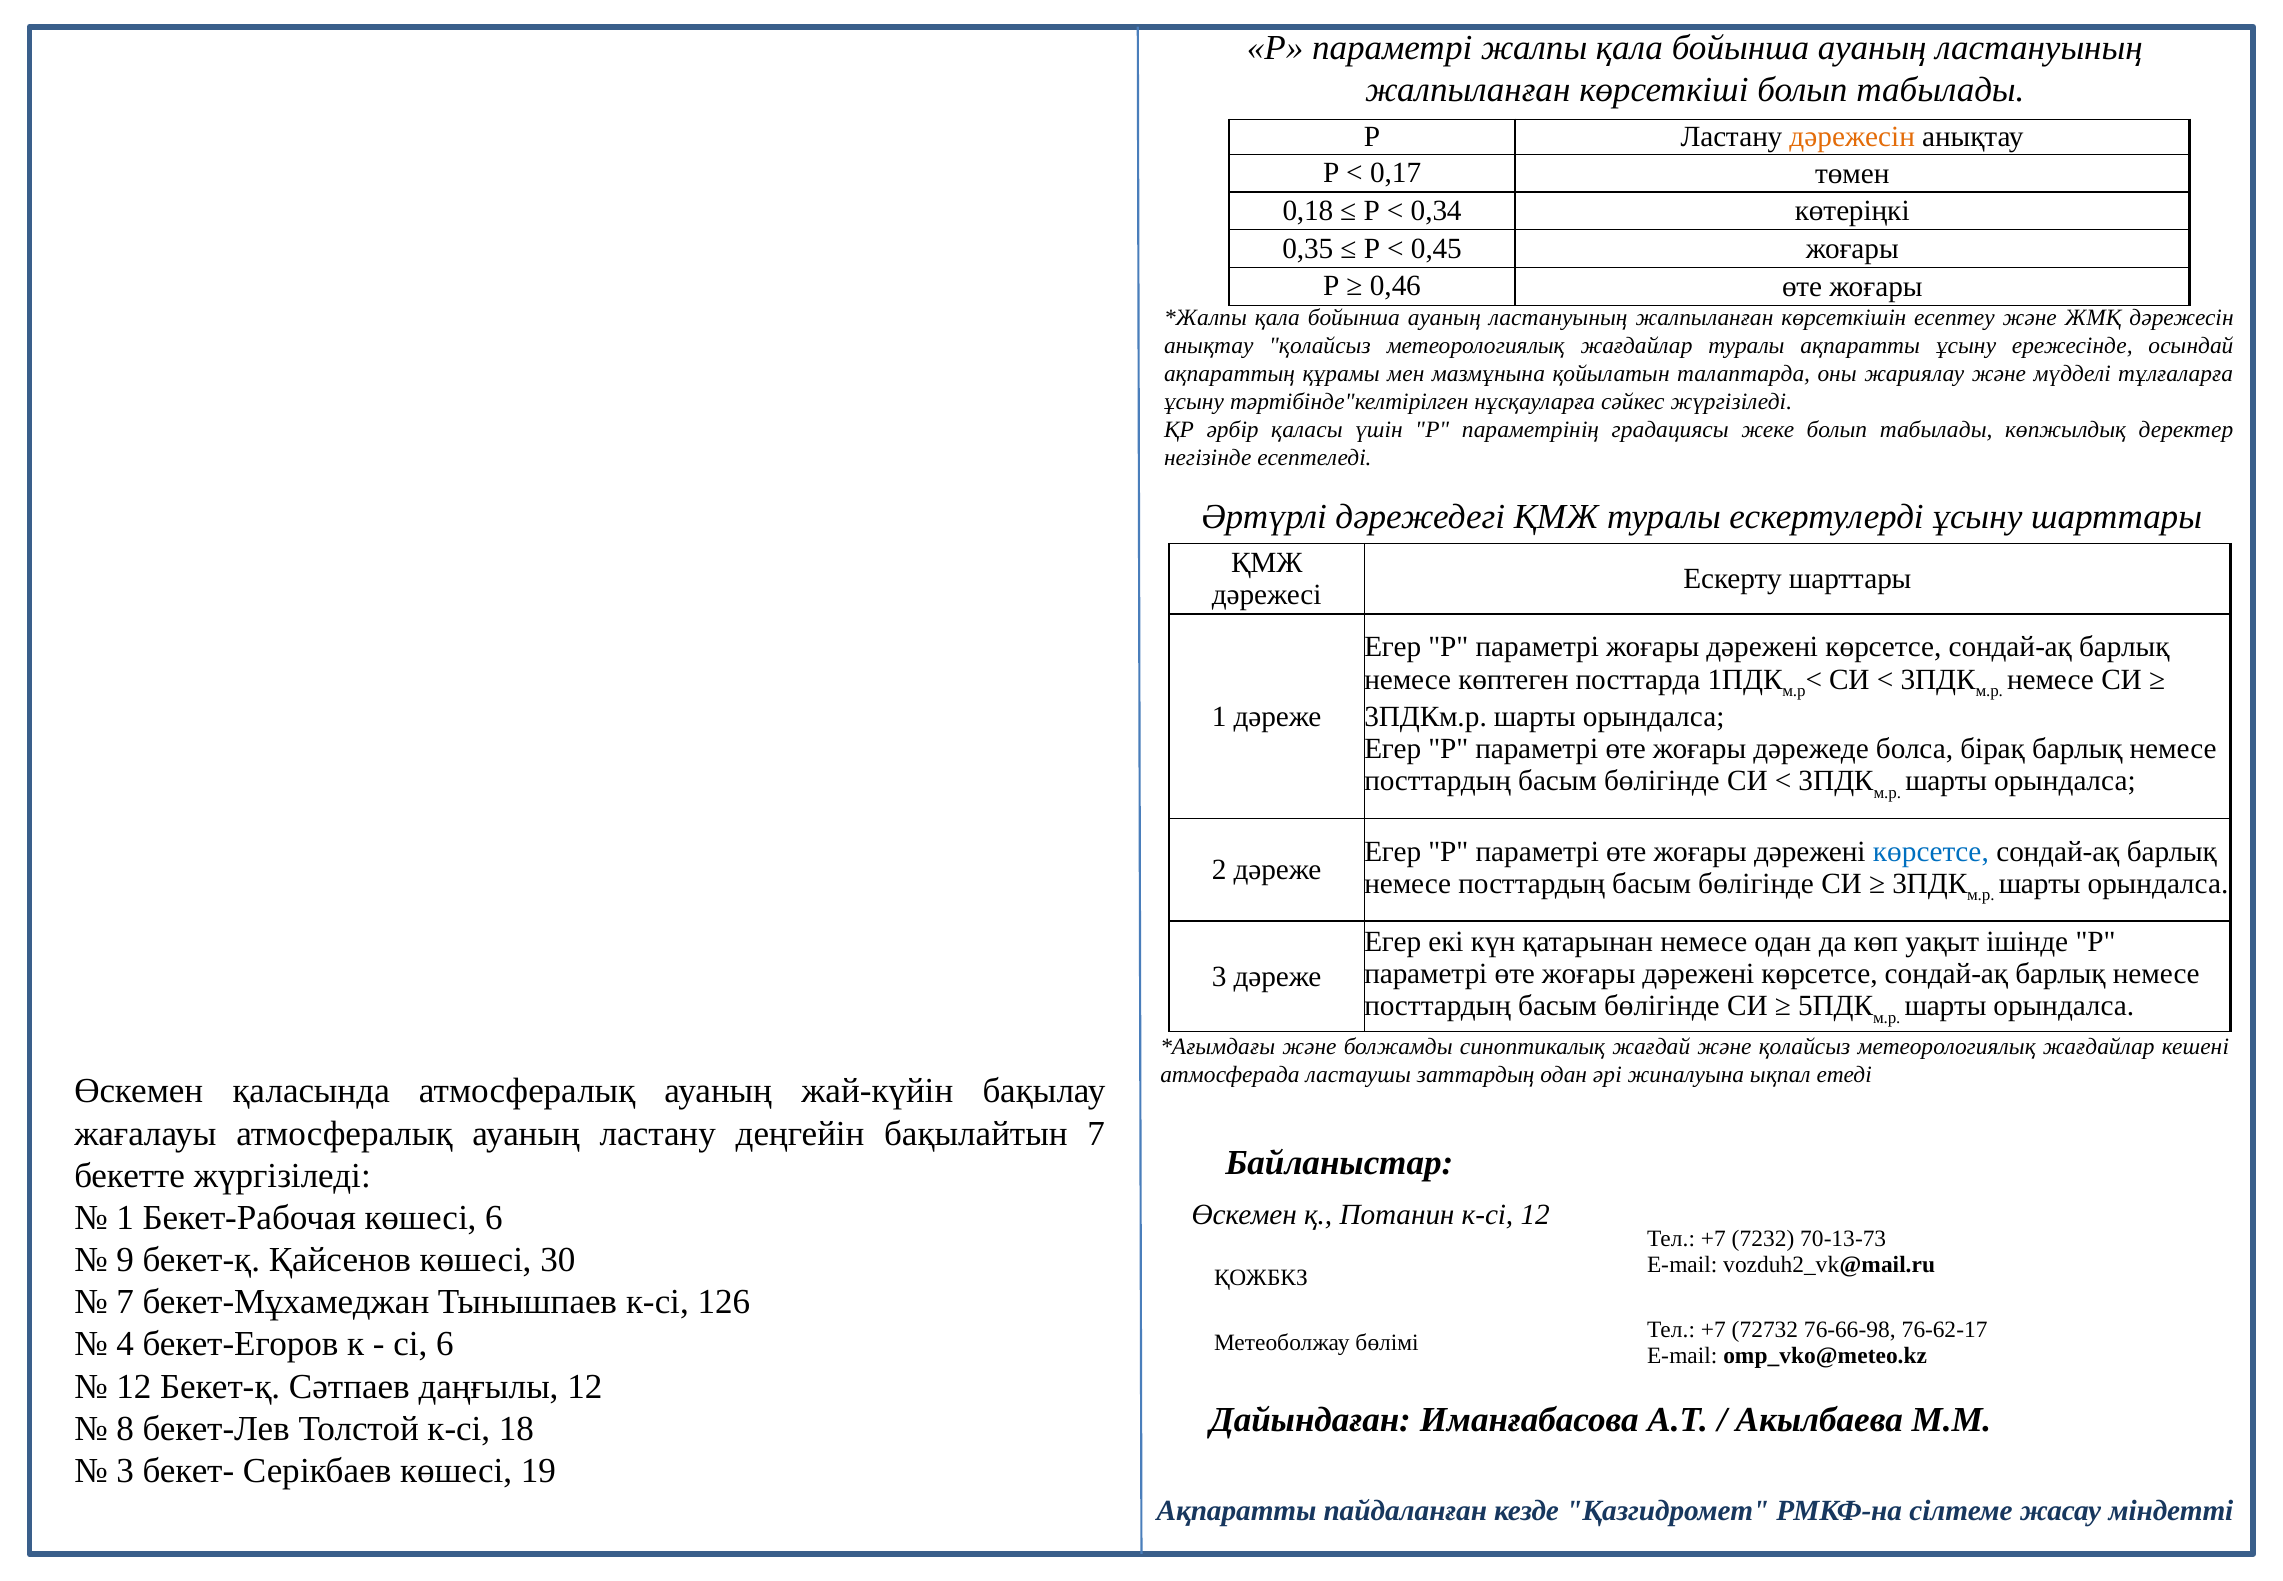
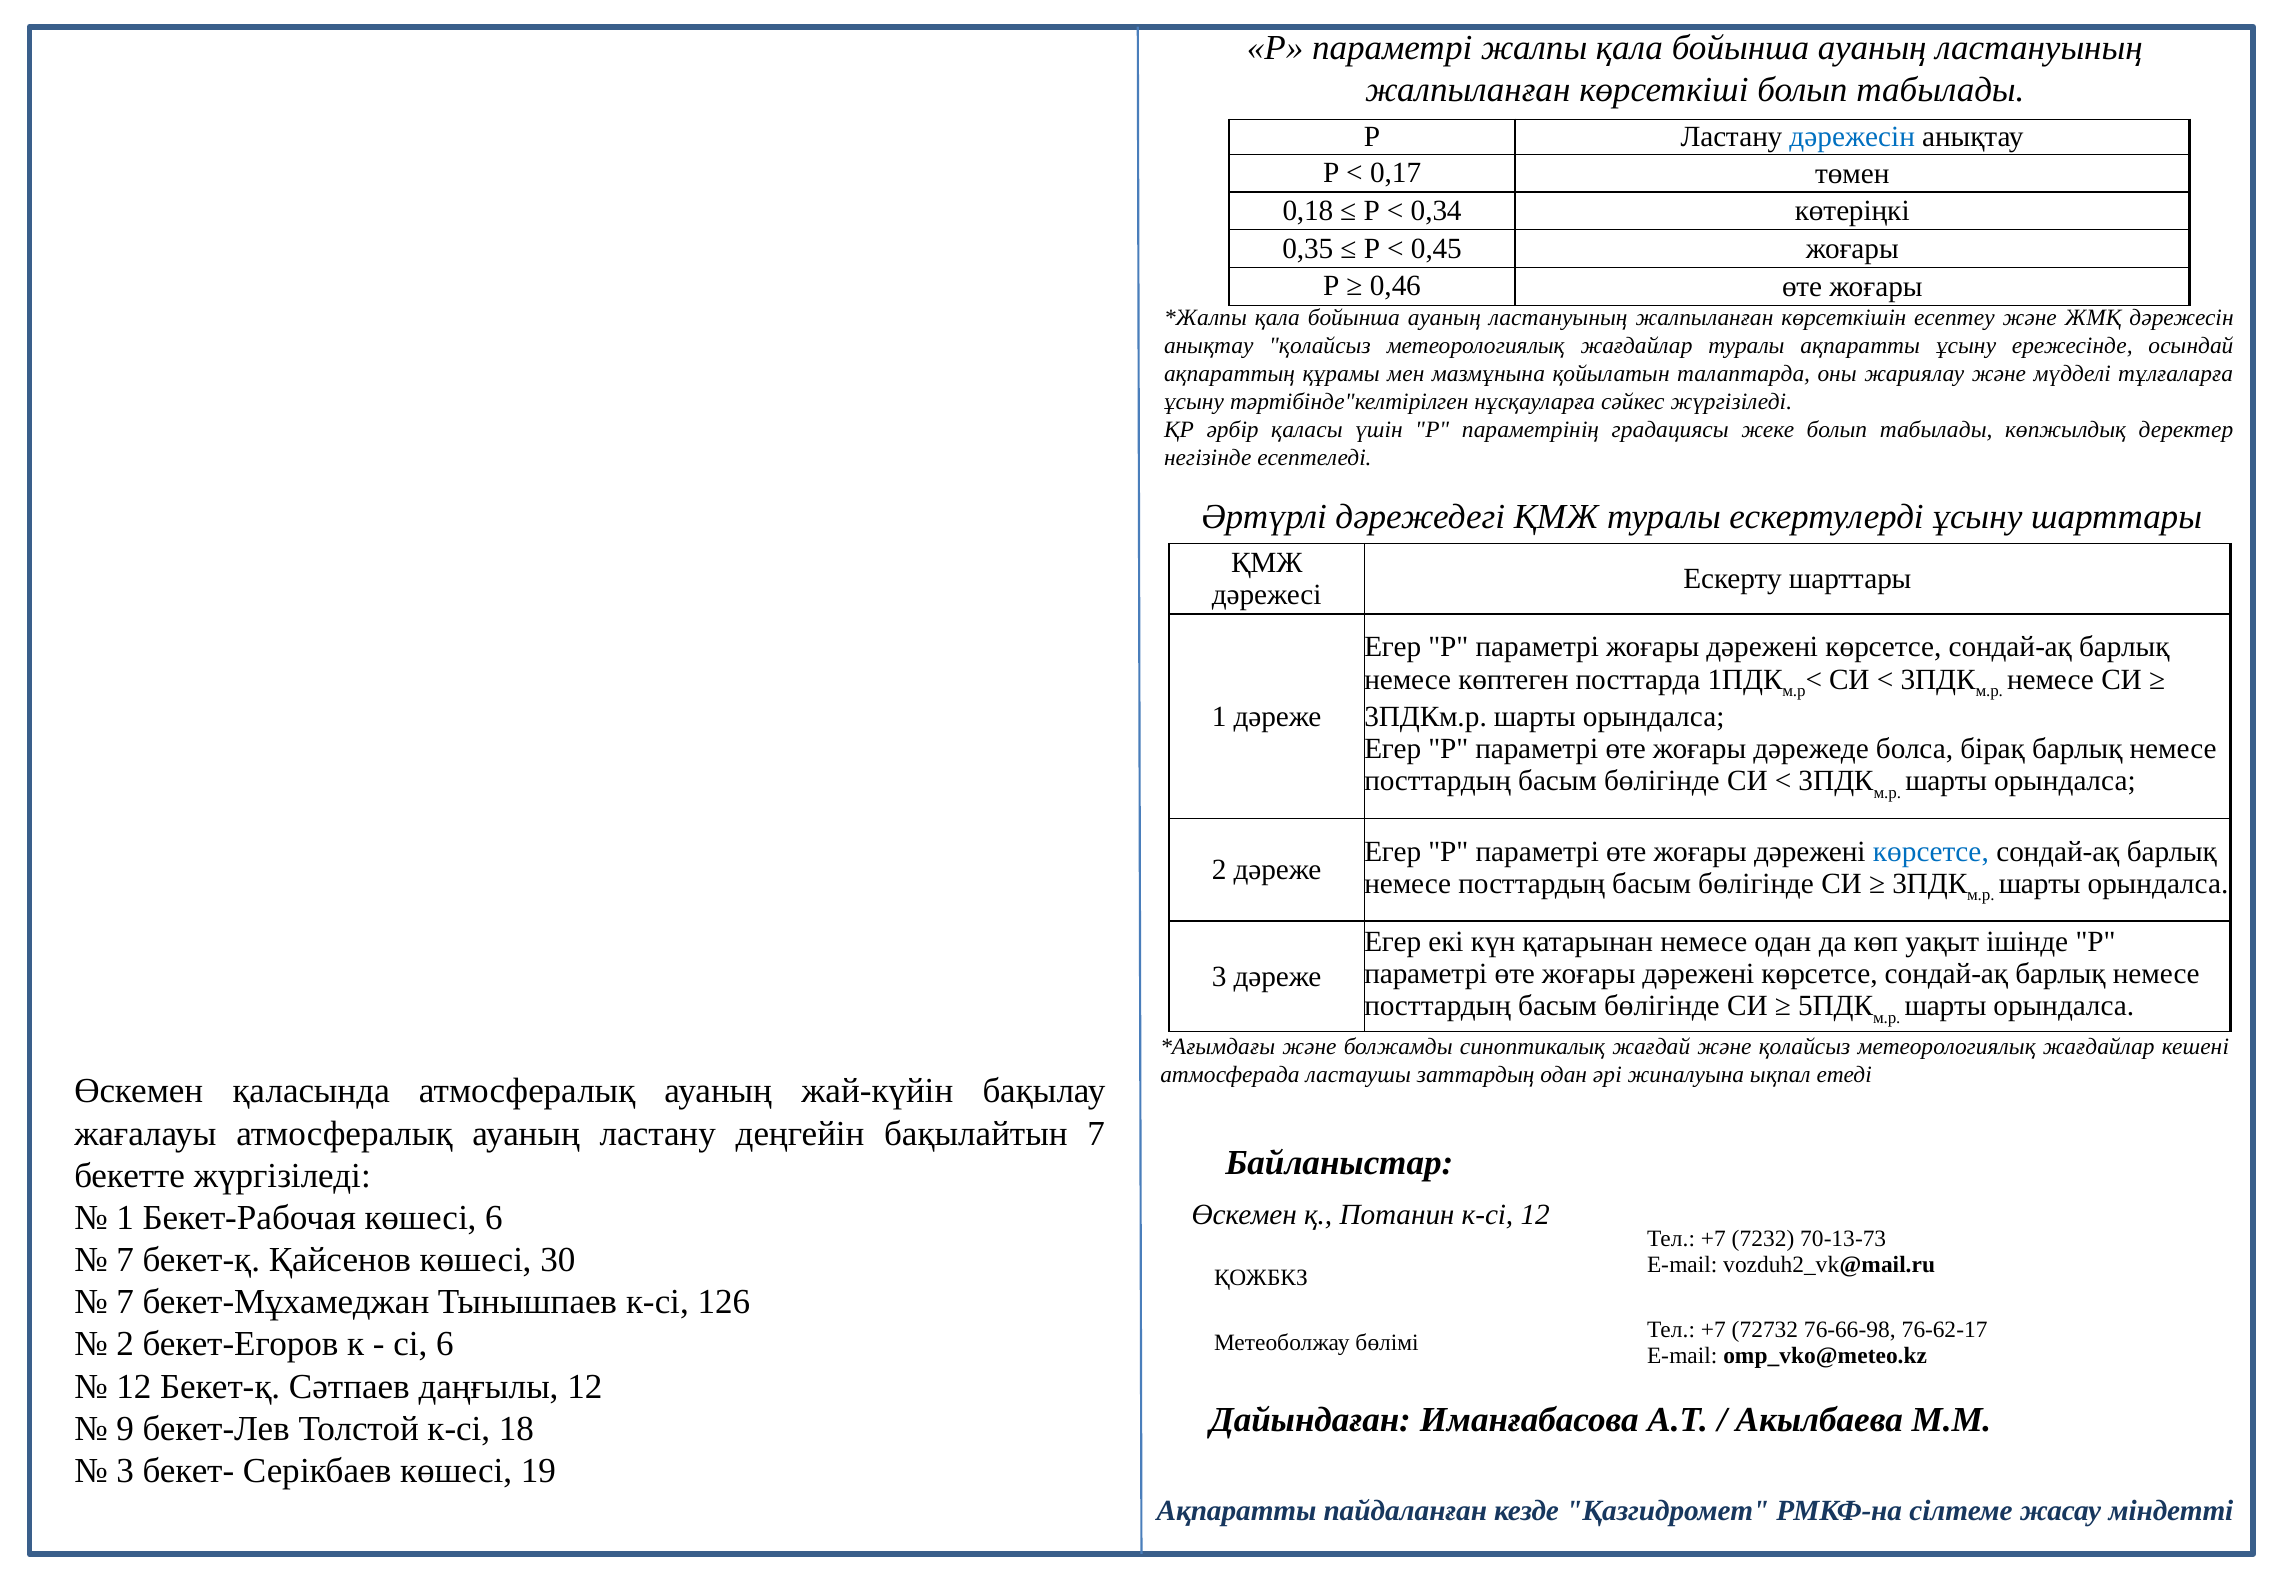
дәрежесін colour: orange -> blue (1852, 137)
9: 9 -> 7 (125, 1260)
4: 4 -> 2 (125, 1344)
8: 8 -> 9 (125, 1428)
